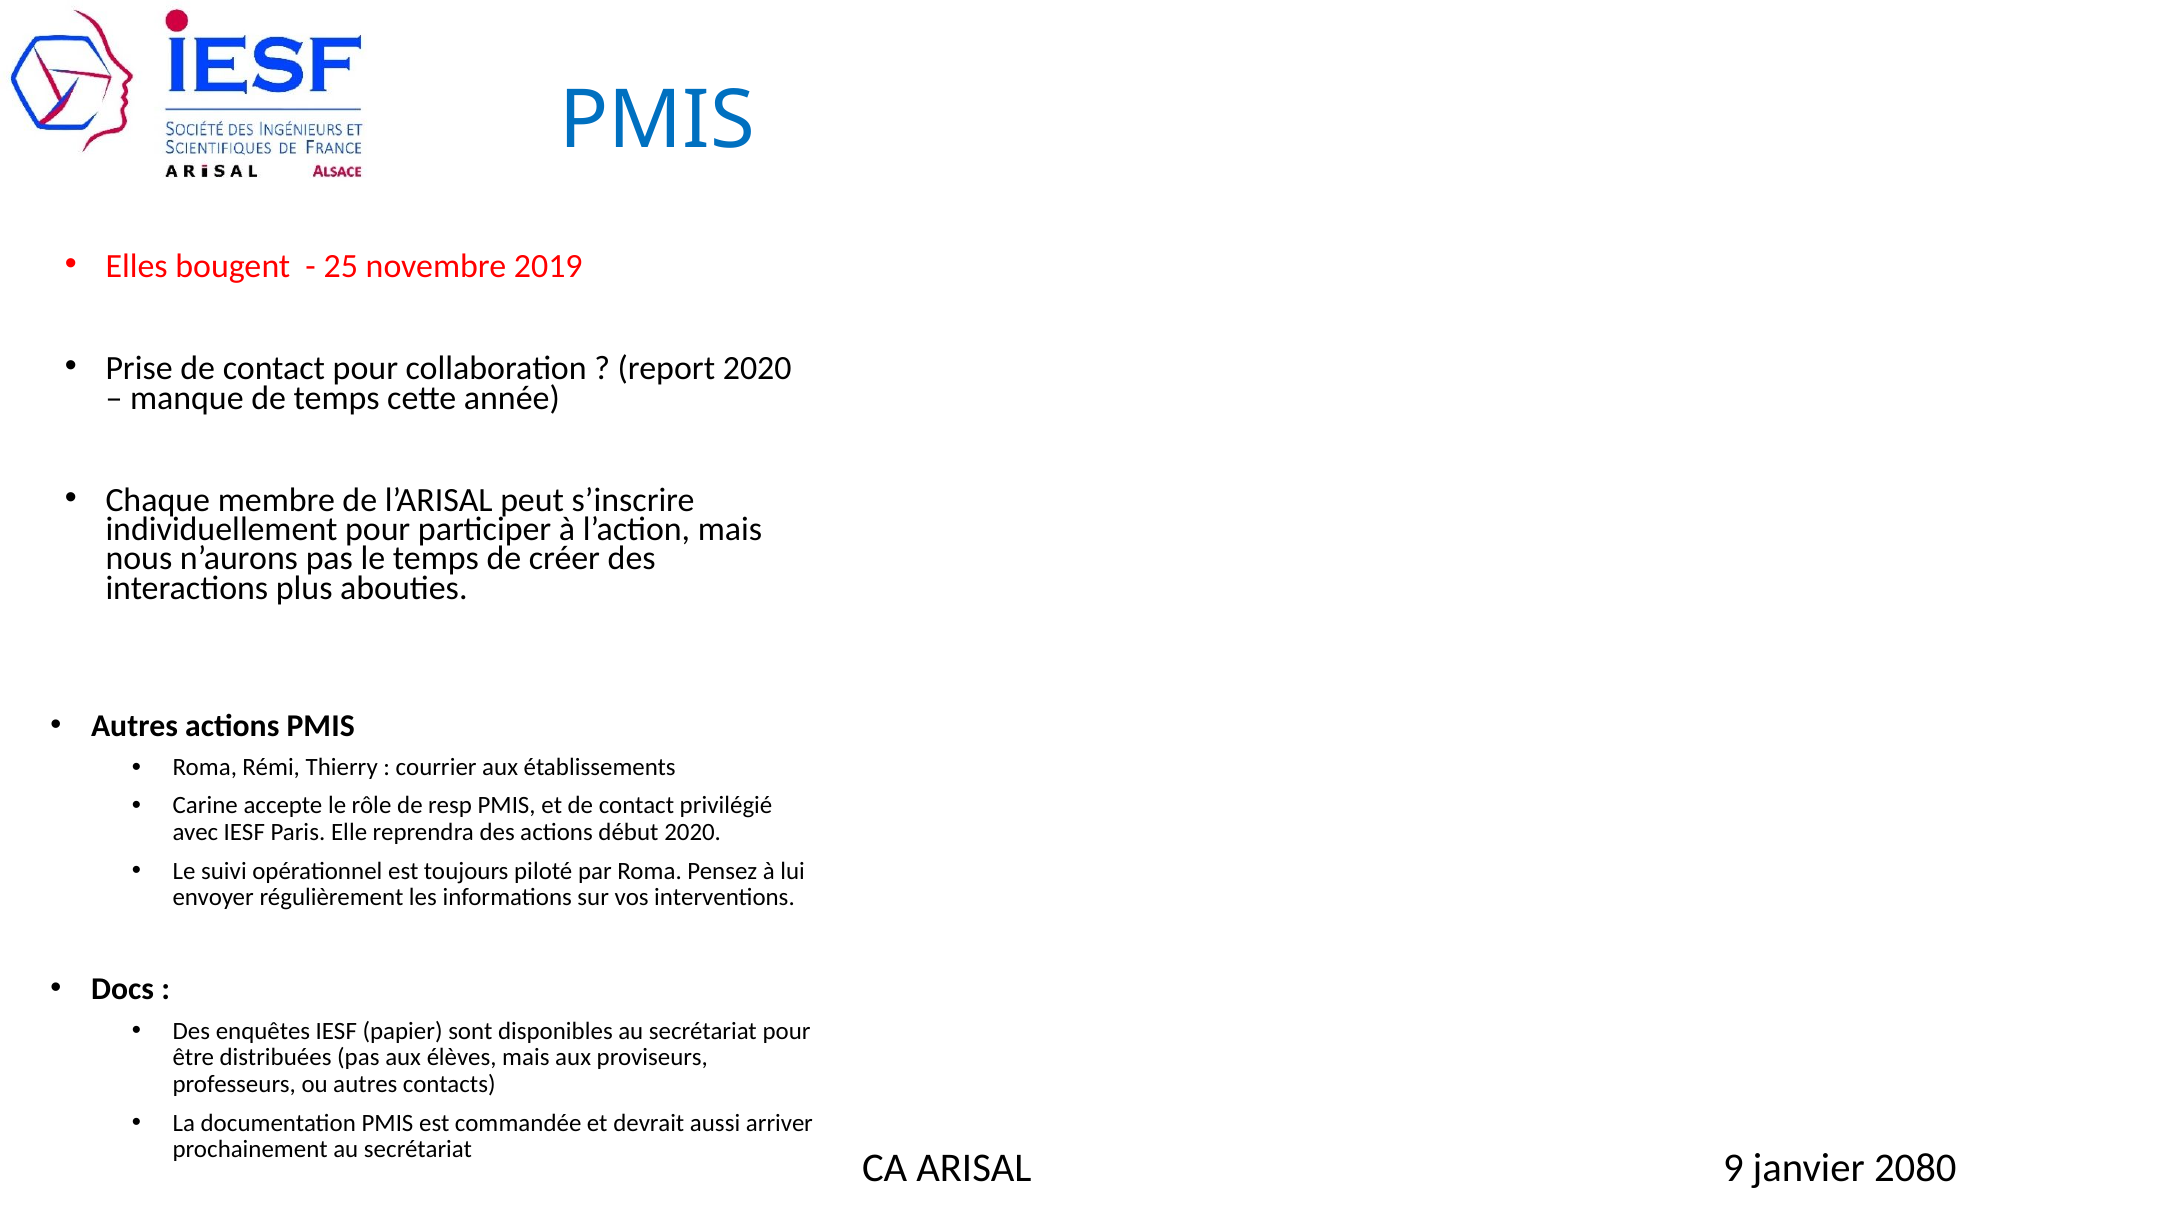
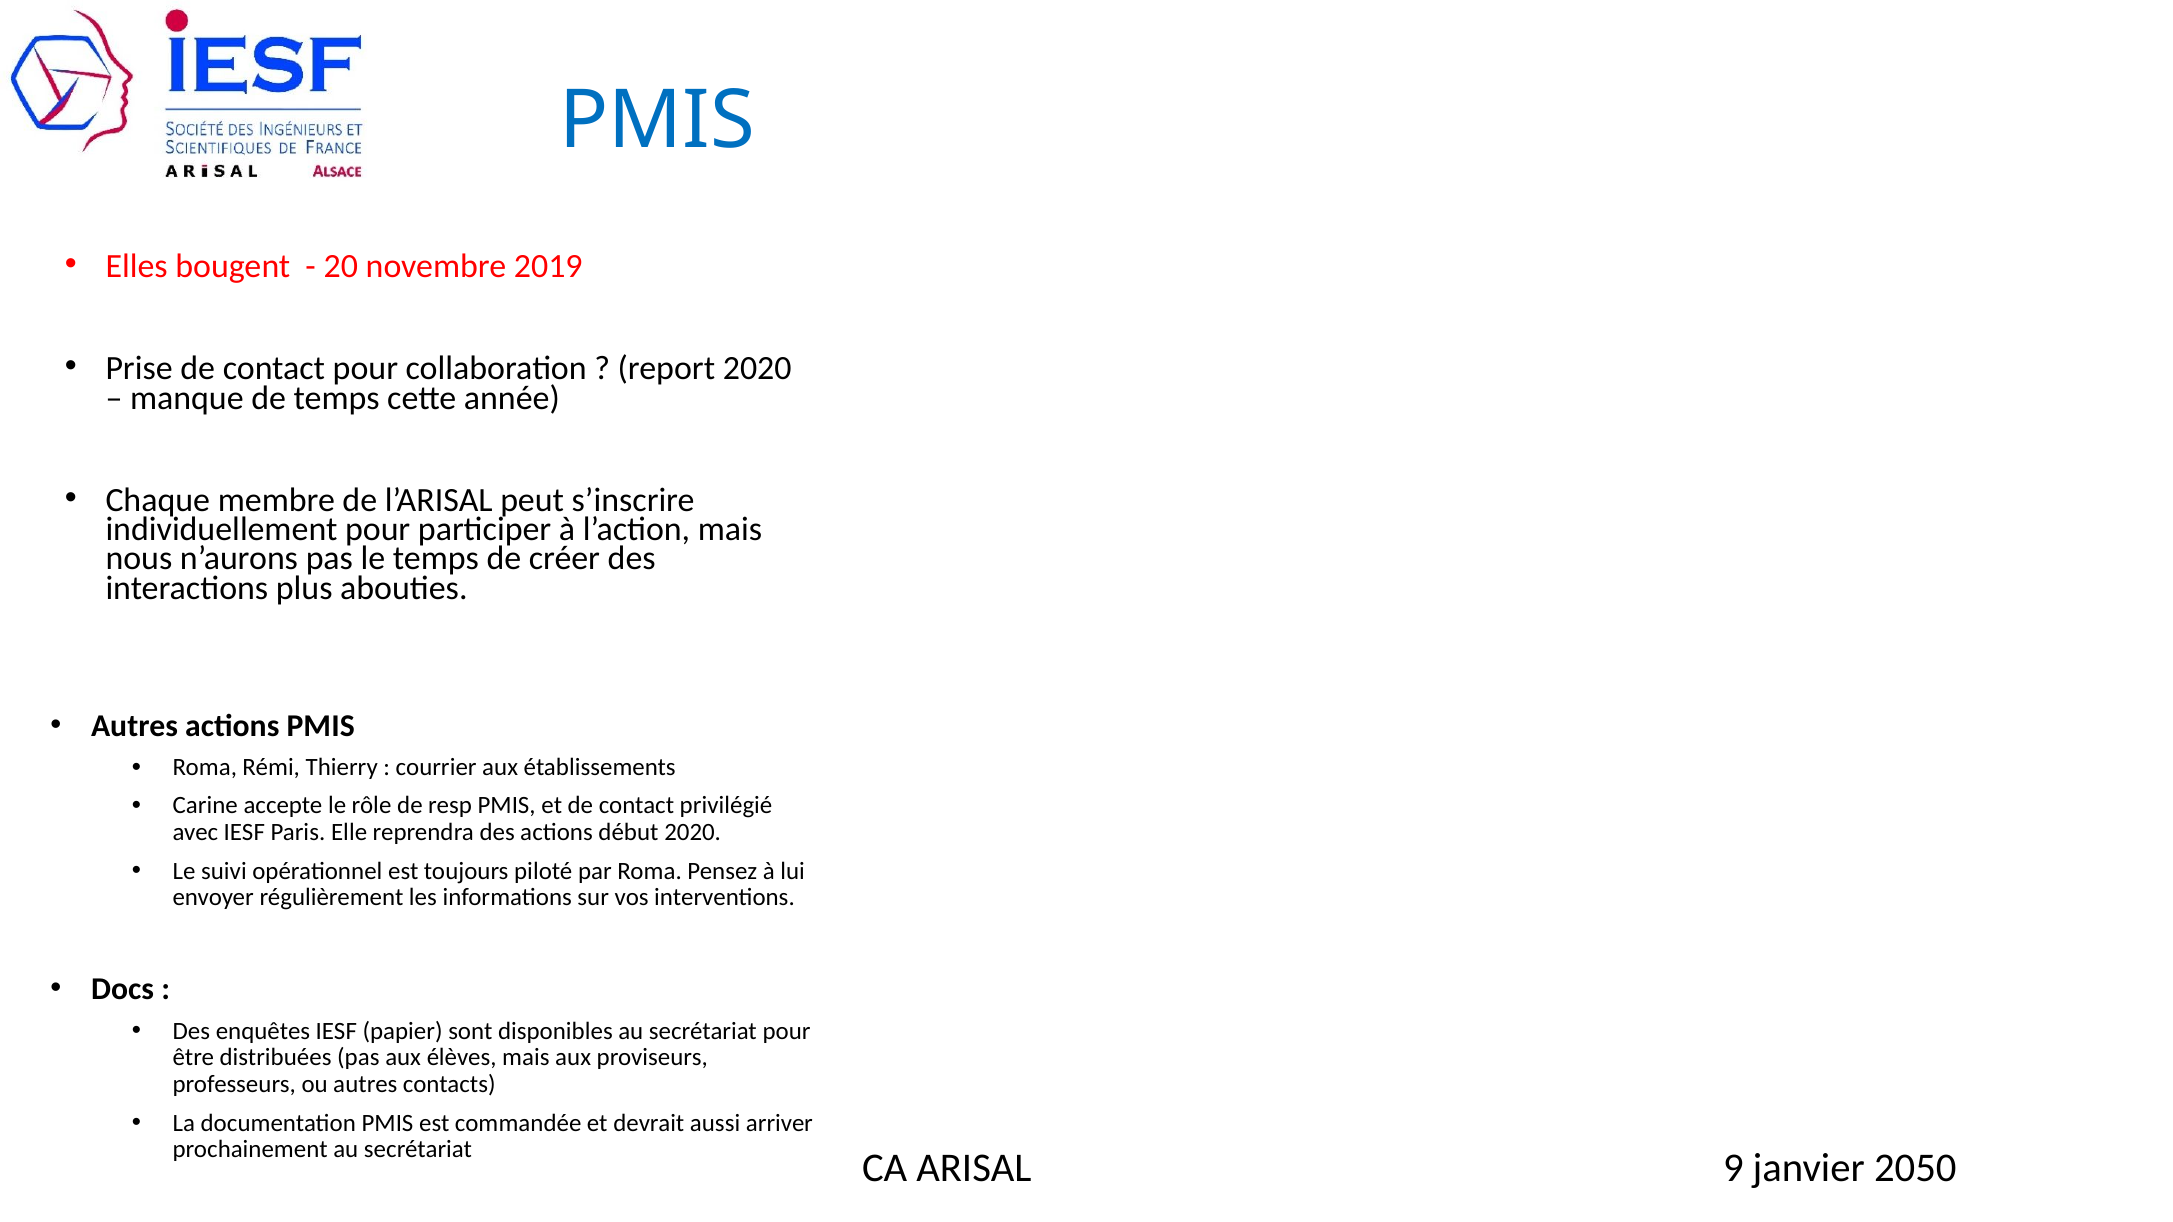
25: 25 -> 20 (341, 267)
2080: 2080 -> 2050 (1915, 1168)
